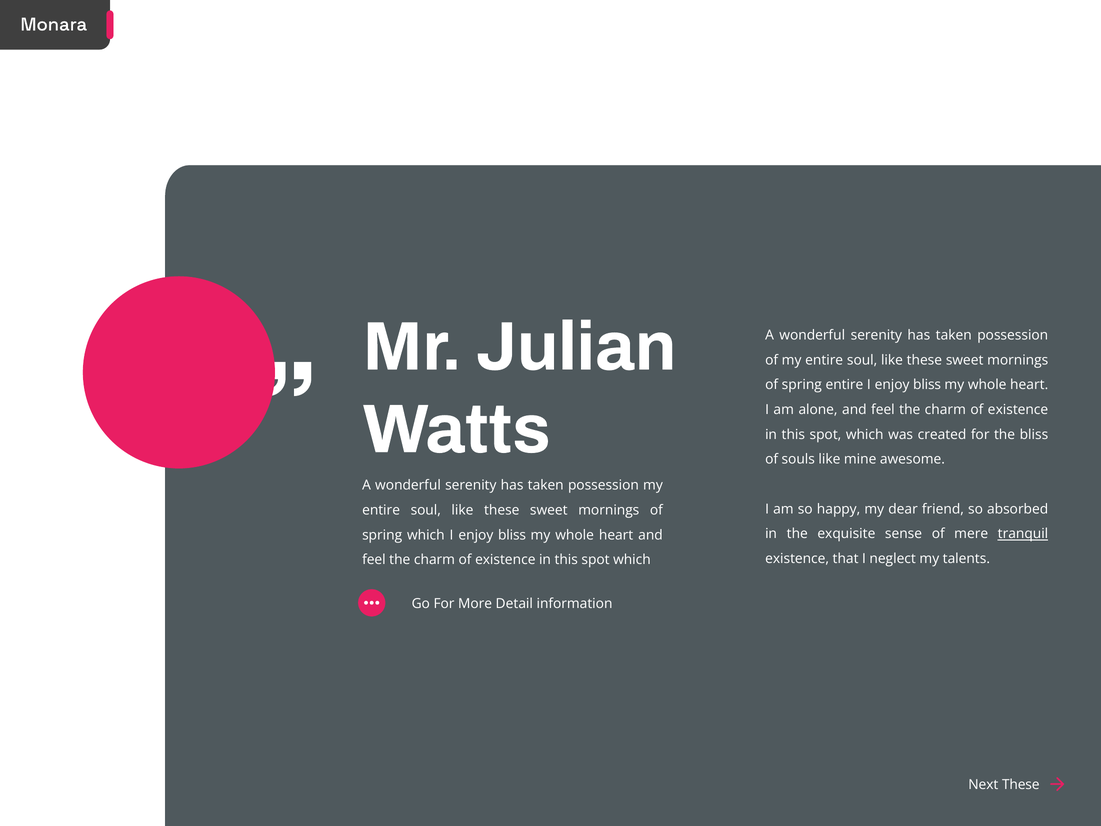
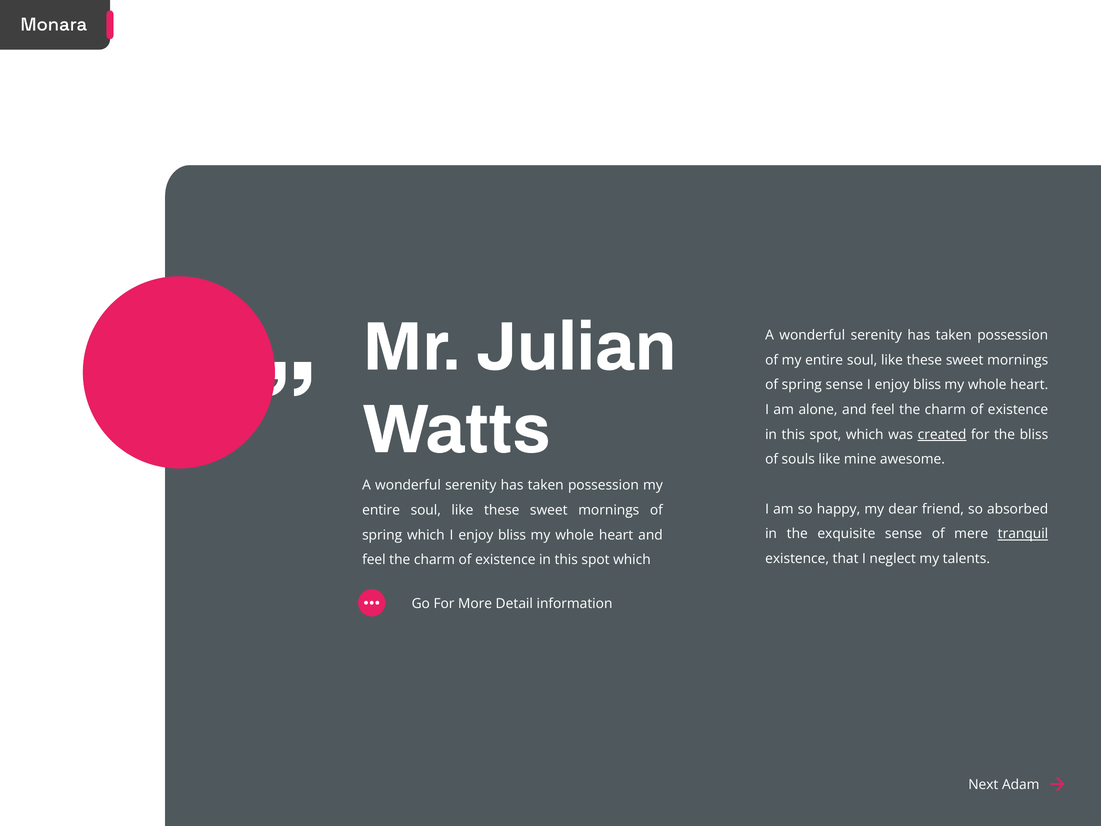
spring entire: entire -> sense (844, 385)
created underline: none -> present (942, 434)
Next These: These -> Adam (1021, 785)
